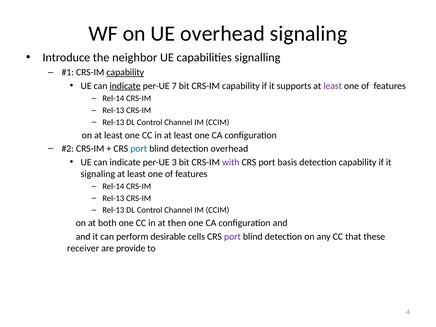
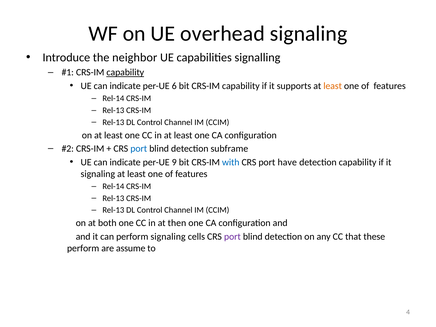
indicate underline: present -> none (125, 86)
7: 7 -> 6 (174, 86)
least colour: purple -> orange (333, 86)
detection overhead: overhead -> subframe (229, 149)
3: 3 -> 9 (174, 162)
with colour: purple -> blue (231, 162)
basis: basis -> have (287, 162)
perform desirable: desirable -> signaling (168, 237)
receiver: receiver -> perform (83, 248)
provide: provide -> assume (131, 248)
